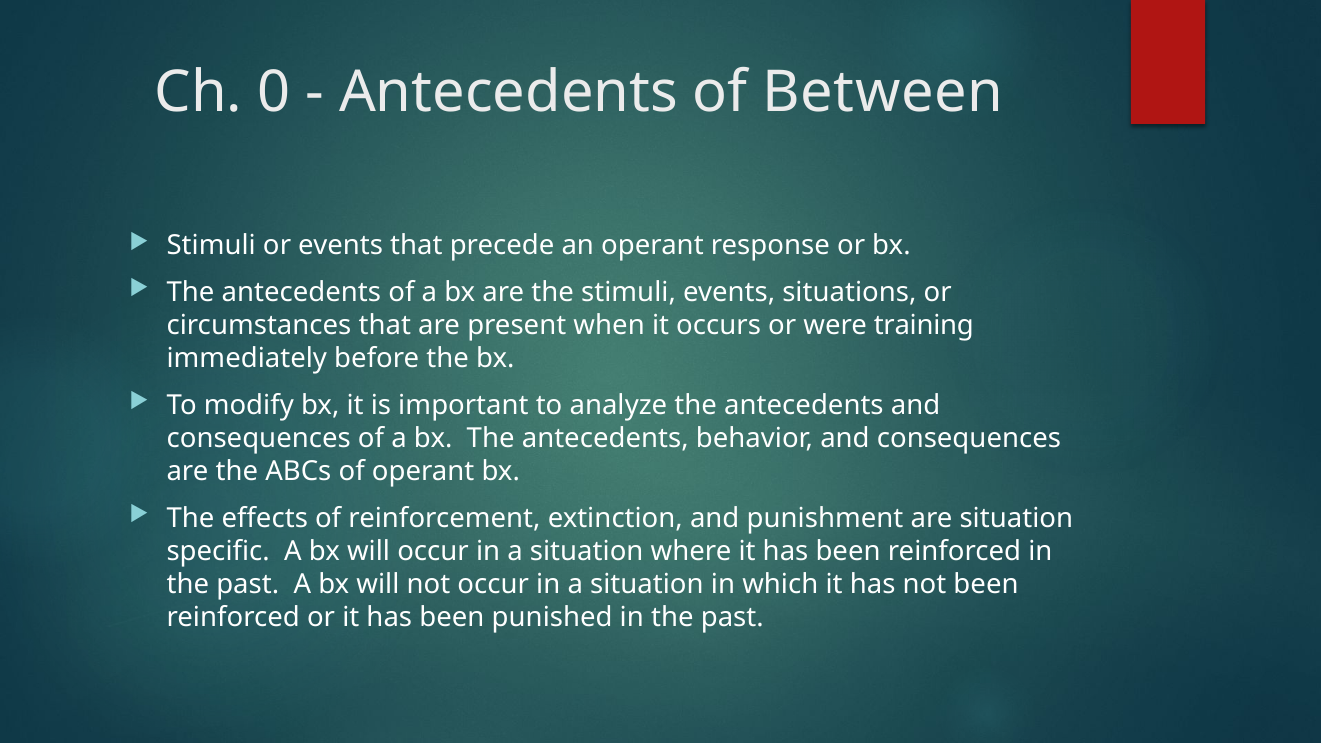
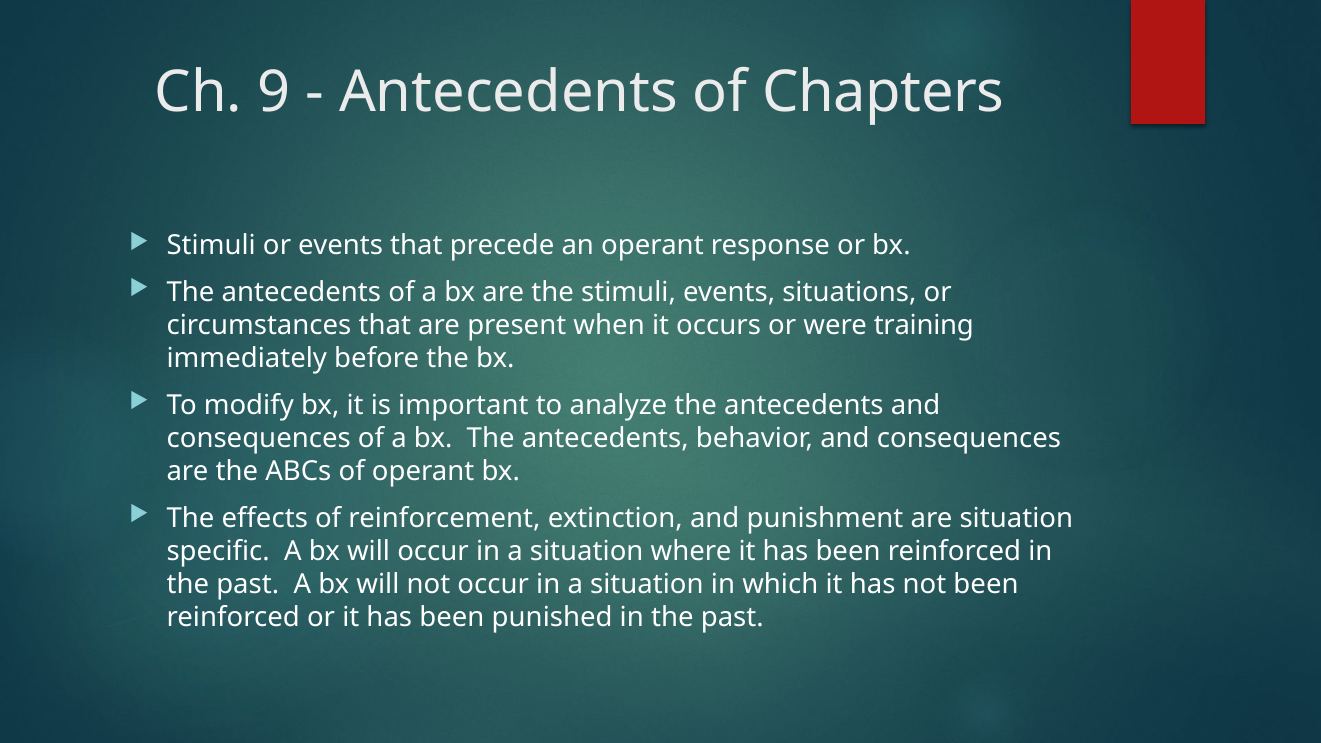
0: 0 -> 9 (274, 93)
Between: Between -> Chapters (884, 93)
